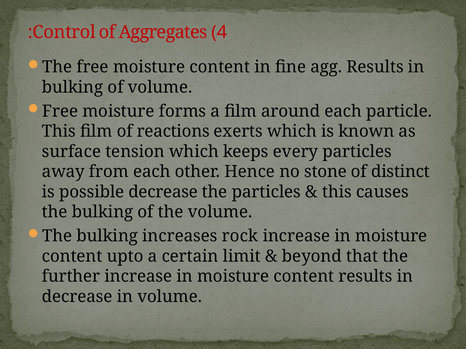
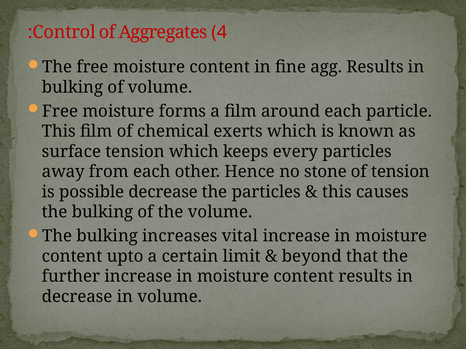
reactions: reactions -> chemical (173, 132)
of distinct: distinct -> tension (401, 172)
rock: rock -> vital (240, 236)
